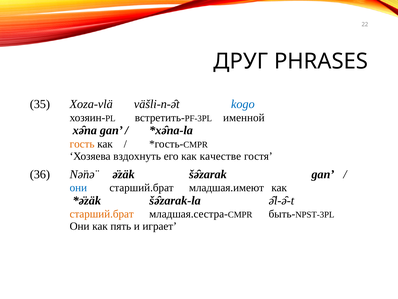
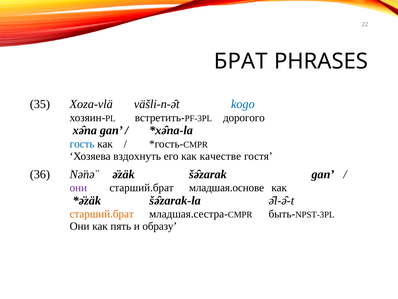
ДРУГ: ДРУГ -> БРАТ (241, 61)
именной: именной -> дорогого (244, 117)
гость colour: orange -> blue (82, 144)
они colour: blue -> purple (78, 187)
младшая.имеют: младшая.имеют -> младшая.основе (227, 187)
играет: играет -> образу (160, 226)
